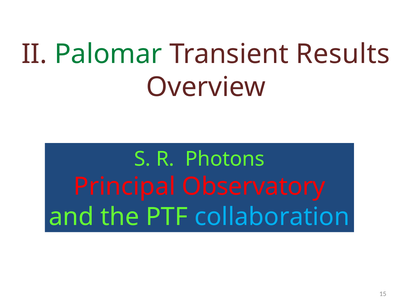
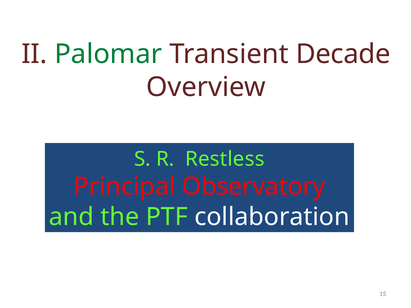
Results: Results -> Decade (343, 54)
Photons: Photons -> Restless (225, 159)
collaboration colour: light blue -> white (272, 217)
